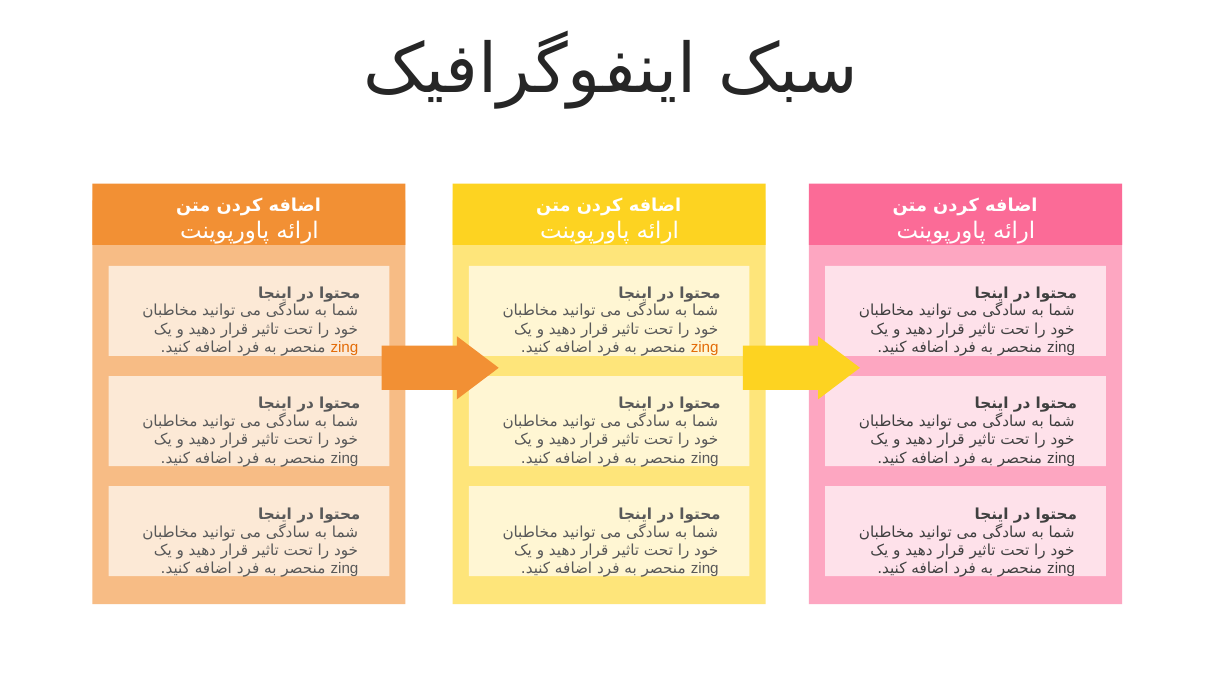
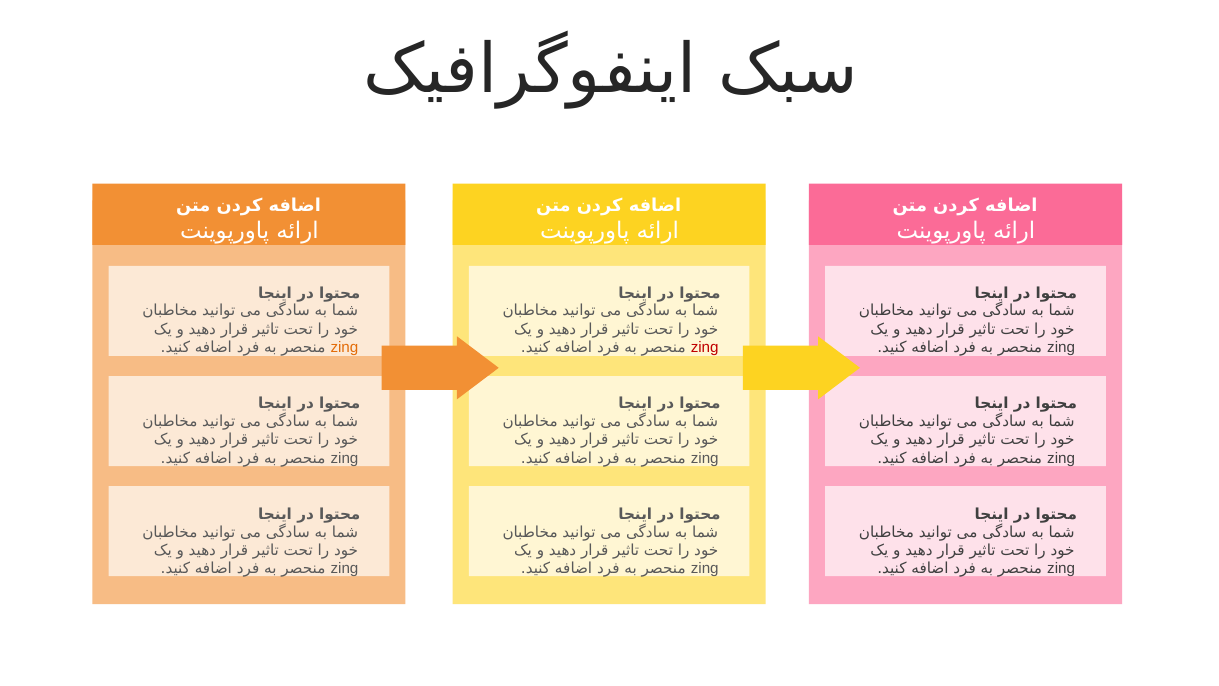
zing colour: orange -> red (705, 347)
